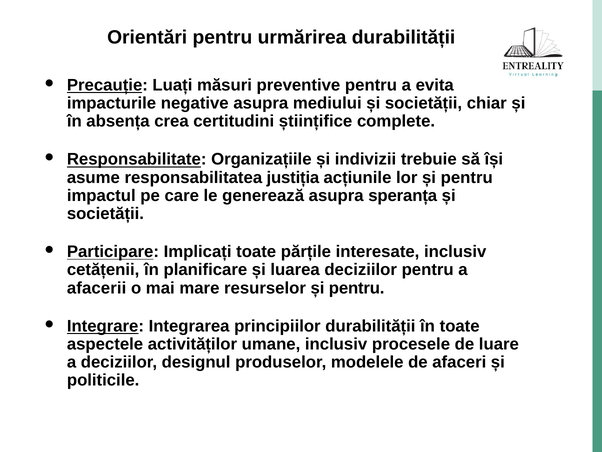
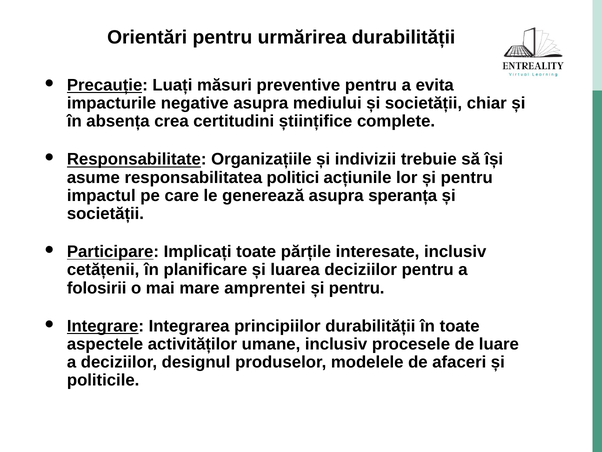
justiția: justiția -> politici (293, 177)
afacerii: afacerii -> folosirii (97, 288)
resurselor: resurselor -> amprentei (265, 288)
